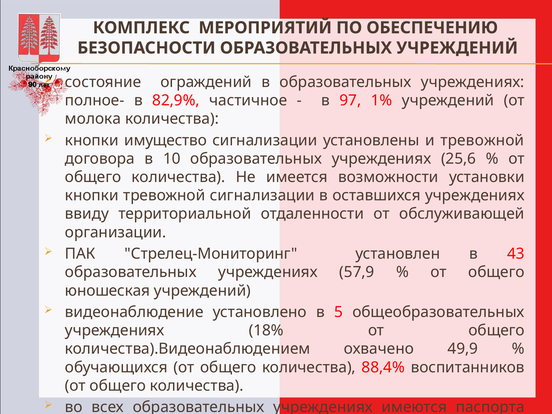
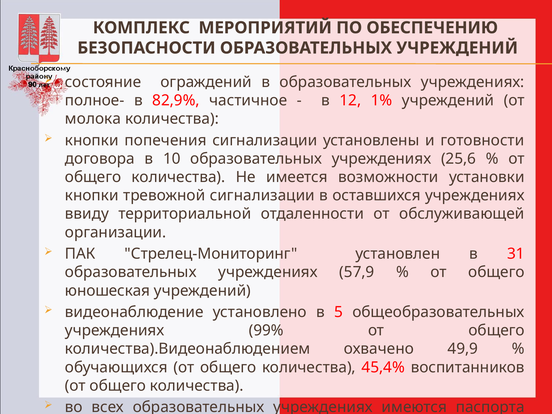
97: 97 -> 12 (350, 100)
имущество: имущество -> попечения (165, 140)
и тревожной: тревожной -> готовности (482, 140)
43: 43 -> 31 (516, 254)
18%: 18% -> 99% (266, 330)
88,4%: 88,4% -> 45,4% (383, 367)
